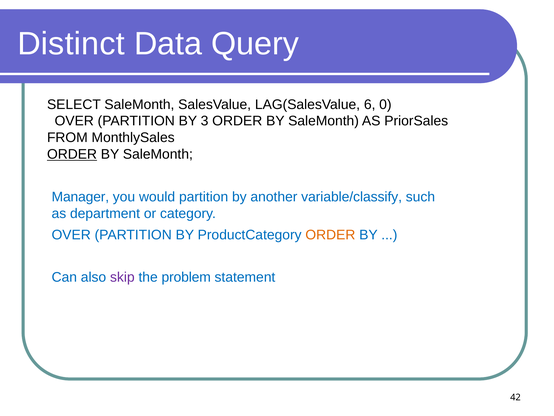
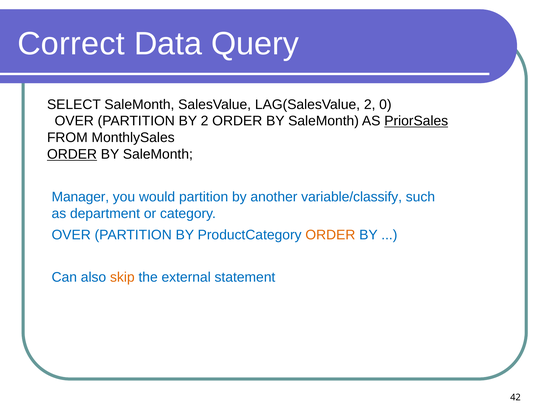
Distinct: Distinct -> Correct (71, 44)
LAG(SalesValue 6: 6 -> 2 (370, 104)
BY 3: 3 -> 2 (205, 121)
PriorSales underline: none -> present (416, 121)
skip colour: purple -> orange (122, 277)
problem: problem -> external (186, 277)
